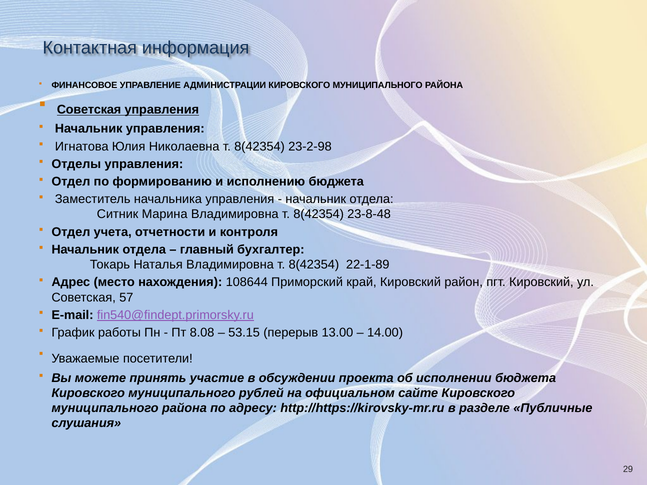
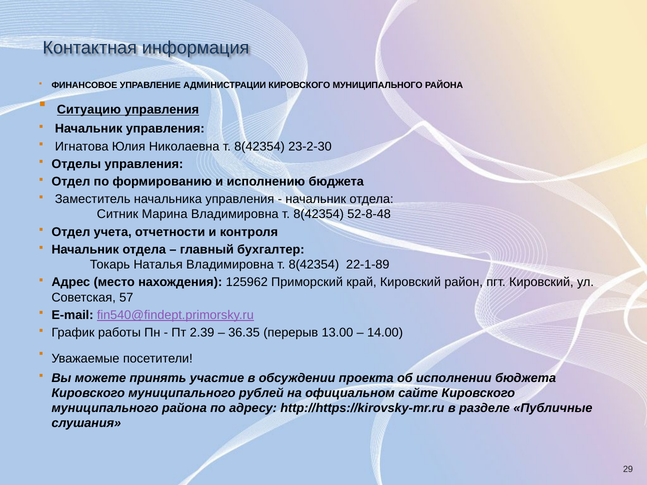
Советская: Советская -> Ситуацию (89, 110)
23-2-98: 23-2-98 -> 23-2-30 (310, 146)
23-8-48: 23-8-48 -> 52-8-48 (369, 214)
108644: 108644 -> 125962 (247, 282)
8.08: 8.08 -> 2.39 (202, 333)
53.15: 53.15 -> 36.35 (244, 333)
